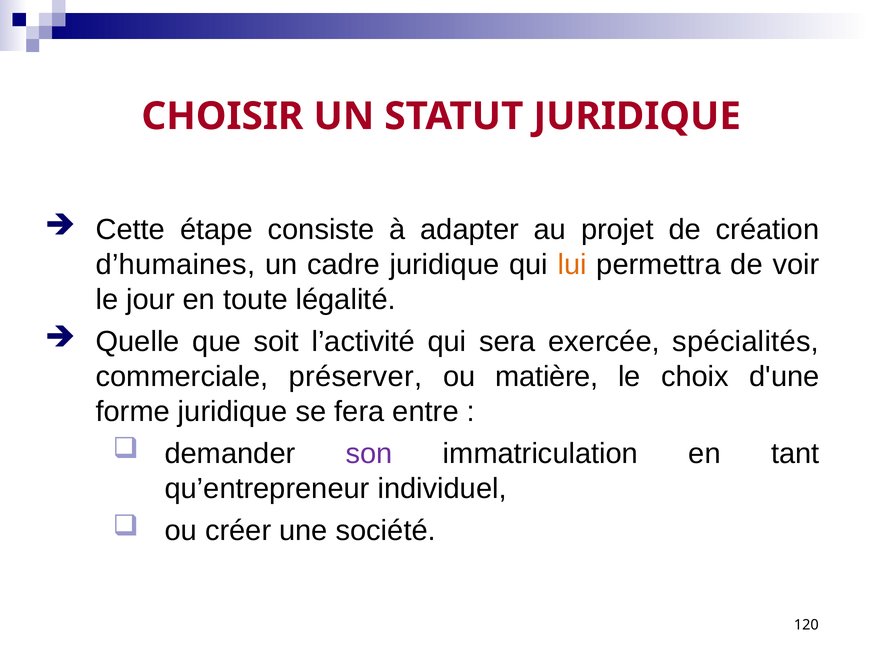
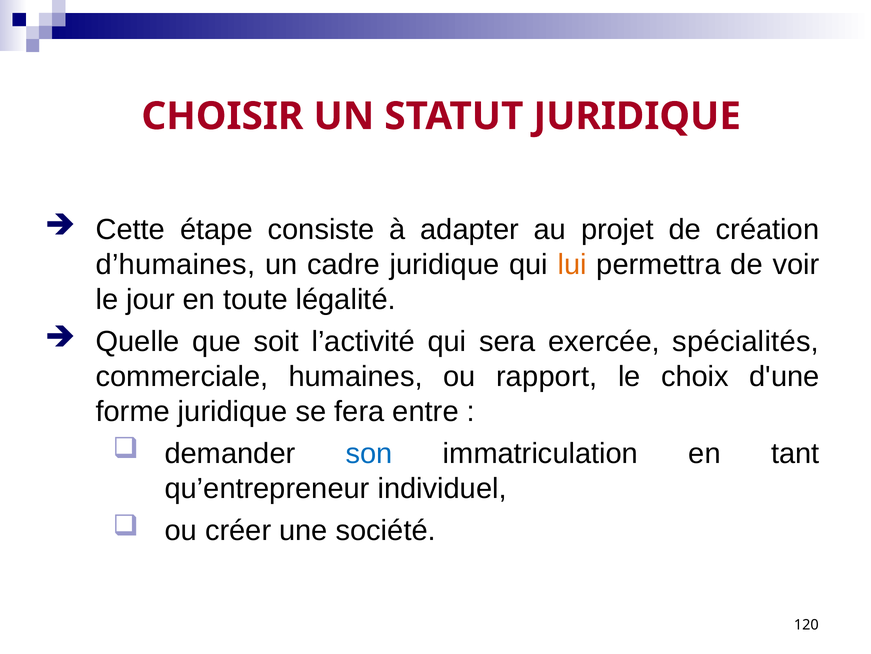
préserver: préserver -> humaines (356, 376)
matière: matière -> rapport (547, 376)
son colour: purple -> blue (369, 453)
